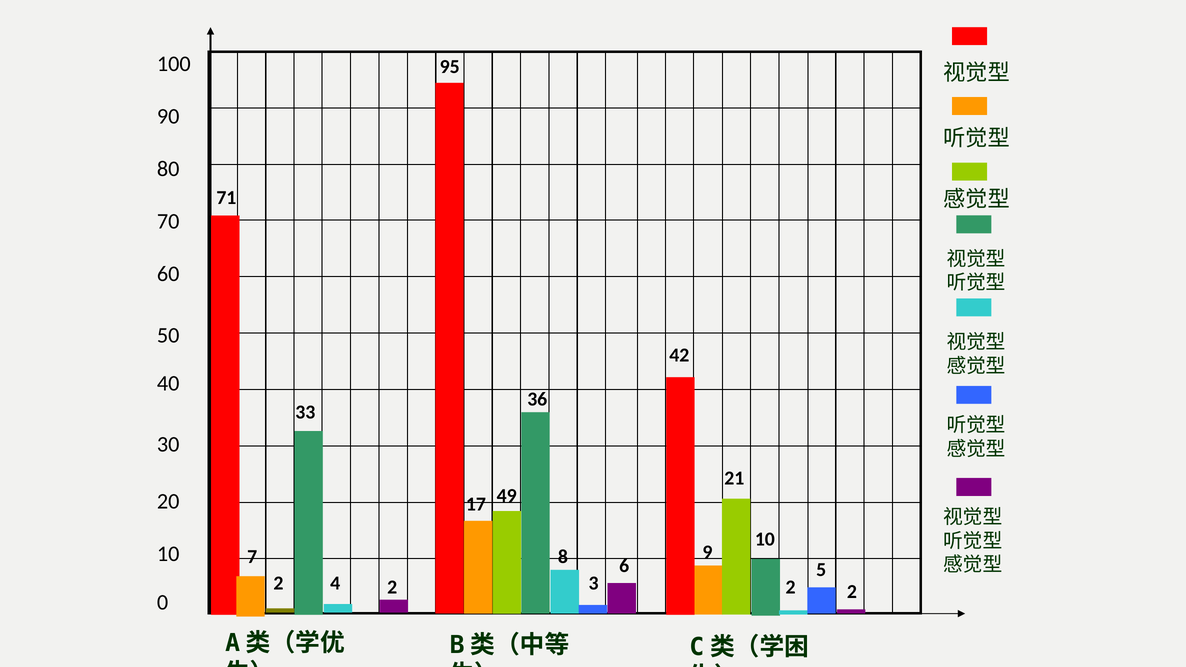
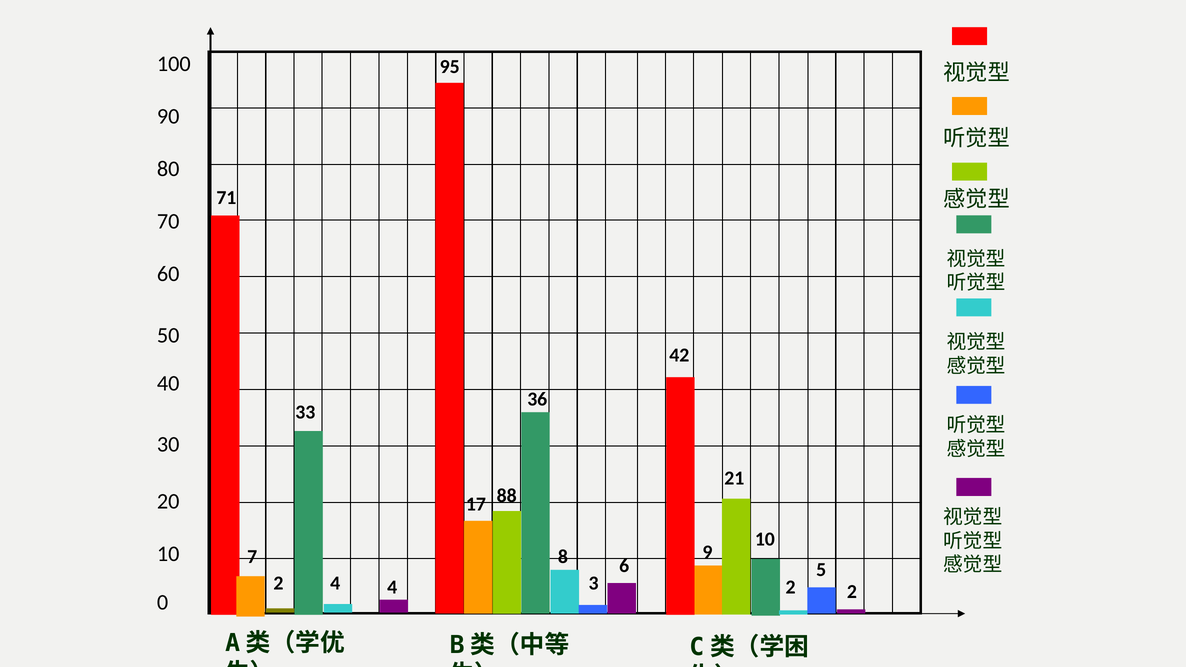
49: 49 -> 88 (507, 496)
4 2: 2 -> 4 (392, 588)
